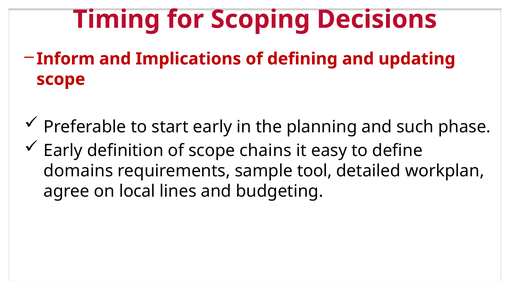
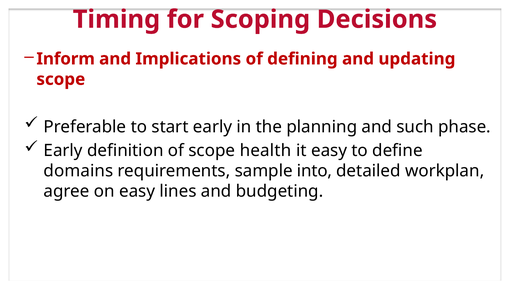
chains: chains -> health (266, 151)
tool: tool -> into (315, 171)
on local: local -> easy (137, 191)
